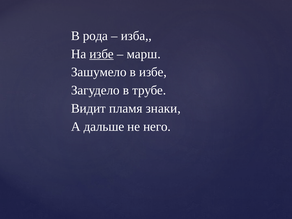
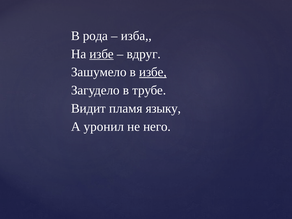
марш: марш -> вдруг (144, 54)
избе underline: none -> present (153, 72)
знаки: знаки -> языку (163, 108)
дальше: дальше -> уронил (104, 127)
